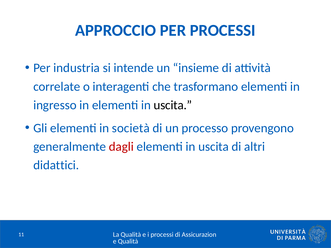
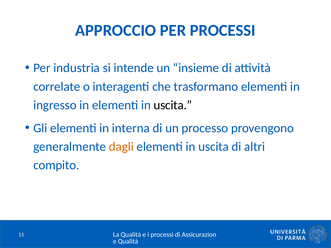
società: società -> interna (131, 128)
dagli colour: red -> orange (121, 147)
didattici: didattici -> compito (56, 165)
